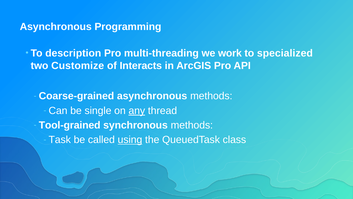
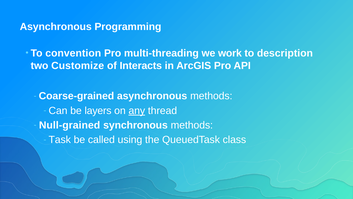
description: description -> convention (73, 53)
specialized: specialized -> description (285, 53)
single: single -> layers (98, 110)
Tool-grained: Tool-grained -> Null-grained (70, 125)
using underline: present -> none (130, 140)
